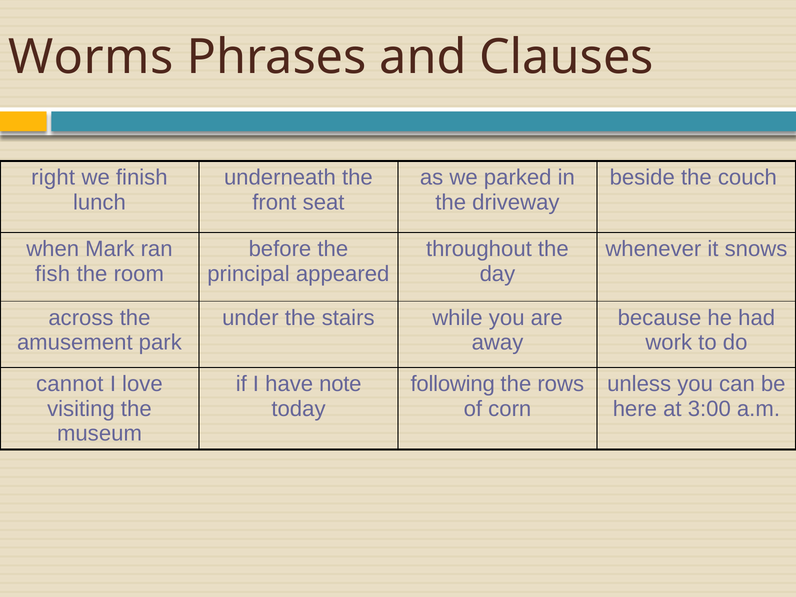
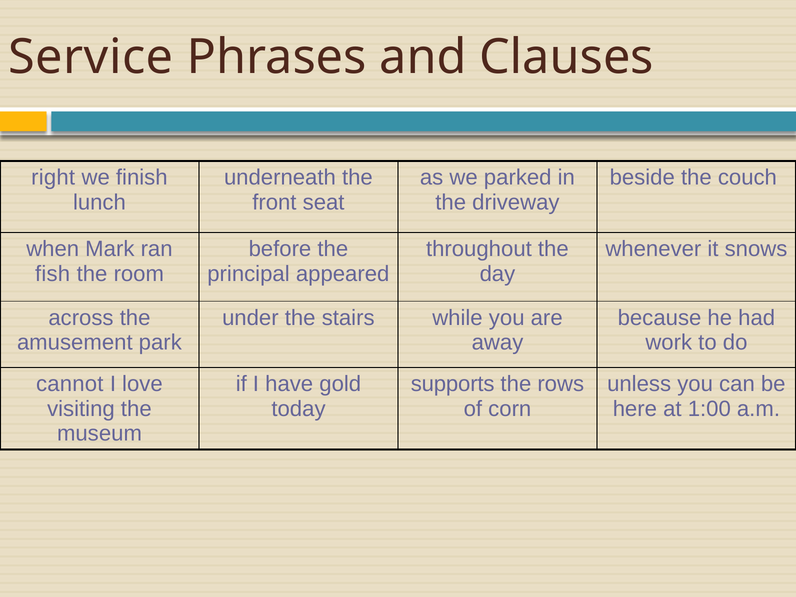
Worms: Worms -> Service (91, 57)
note: note -> gold (340, 384)
following: following -> supports (453, 384)
3:00: 3:00 -> 1:00 (709, 409)
